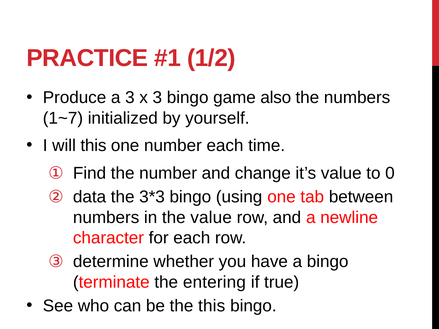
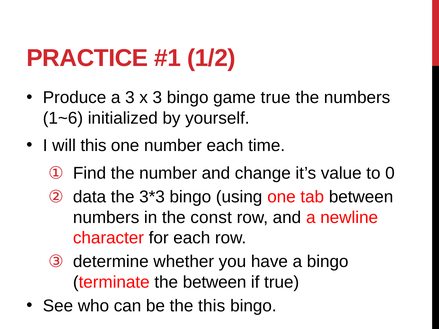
game also: also -> true (276, 98)
1~7: 1~7 -> 1~6 (63, 118)
the value: value -> const (211, 218)
the entering: entering -> between (215, 282)
